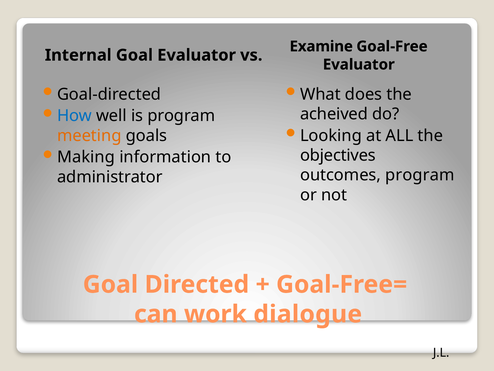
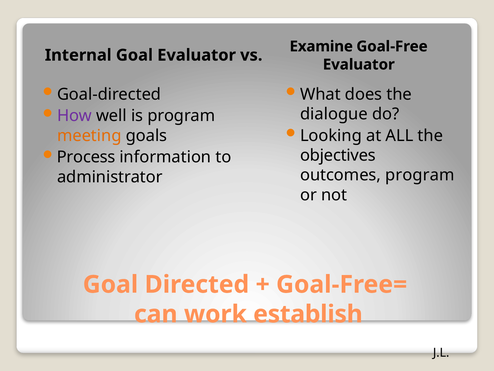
How colour: blue -> purple (74, 116)
acheived: acheived -> dialogue (334, 114)
Making: Making -> Process (86, 157)
dialogue: dialogue -> establish (308, 314)
